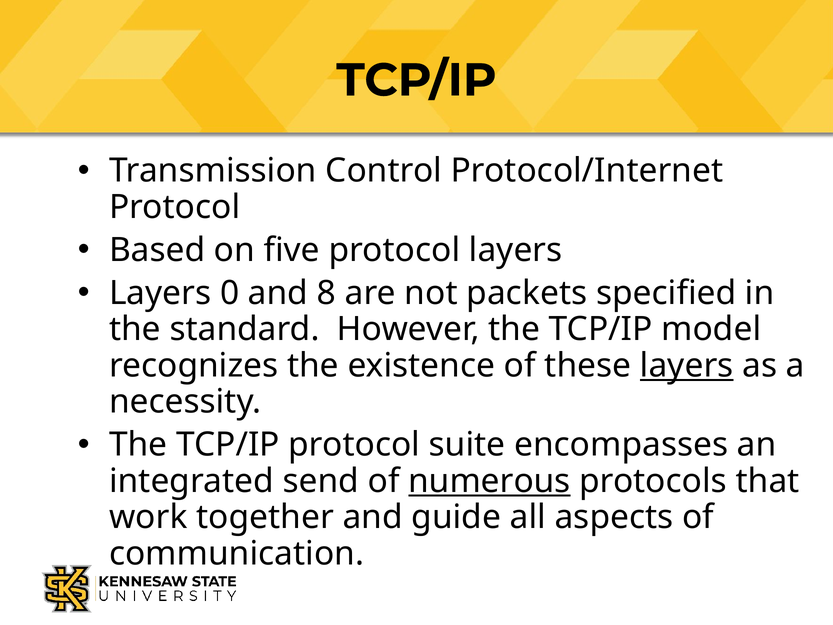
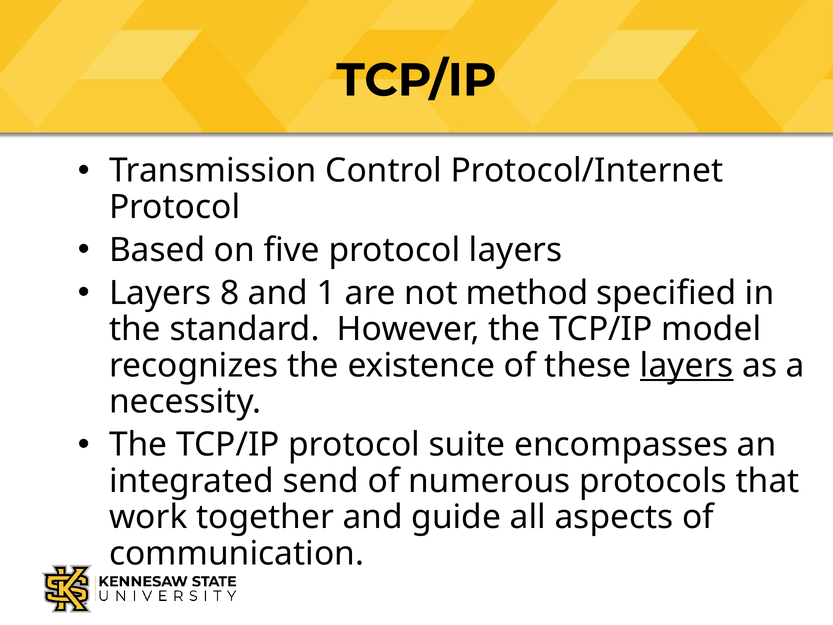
0: 0 -> 8 (230, 293)
8: 8 -> 1 (326, 293)
packets: packets -> method (527, 293)
numerous underline: present -> none (489, 481)
